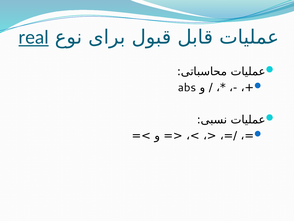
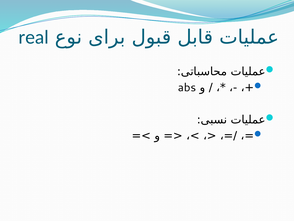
real underline: present -> none (34, 37)
